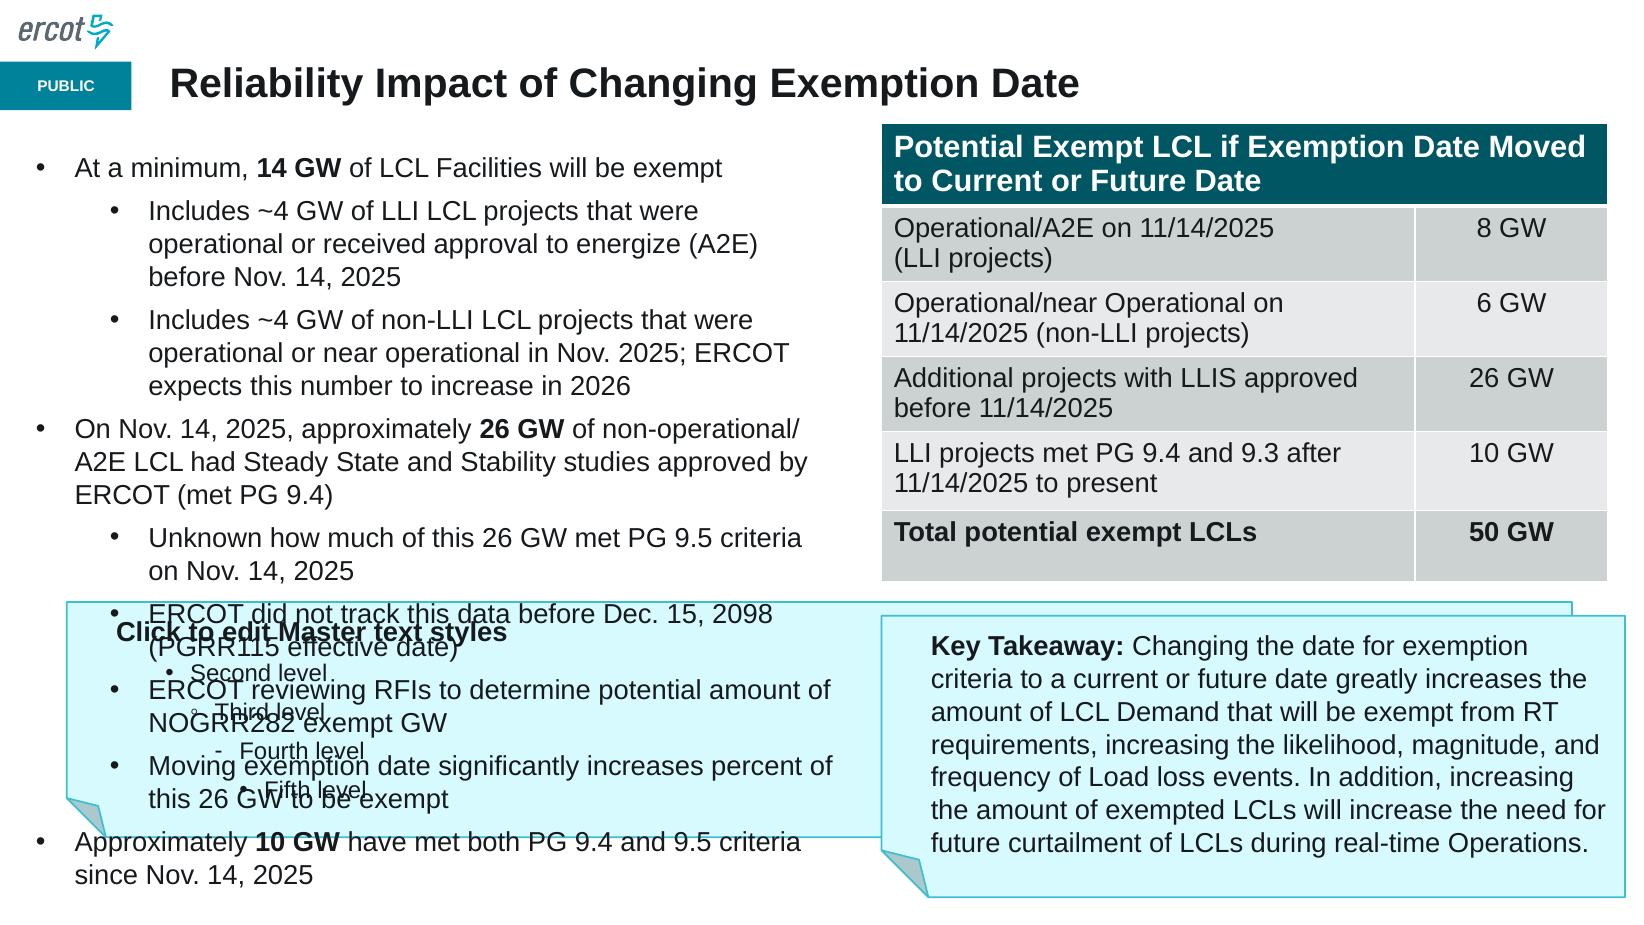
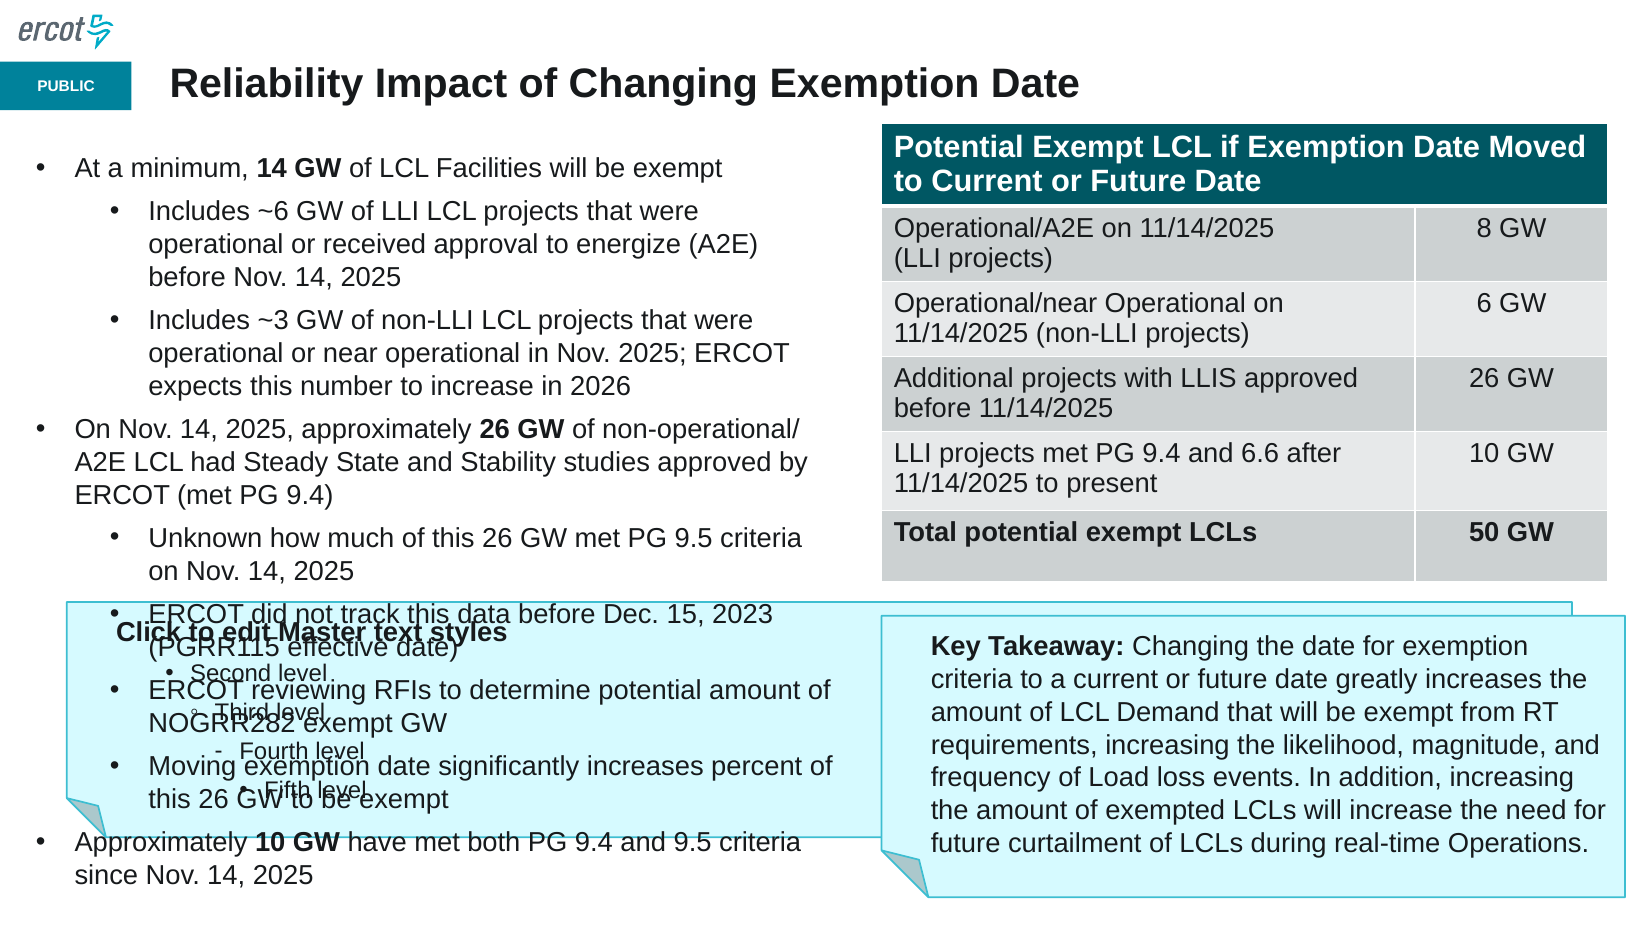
~4: ~4 -> ~6 (273, 212)
~4: ~4 -> ~3 (273, 321)
9.3: 9.3 -> 6.6 (1260, 453)
2098: 2098 -> 2023 (743, 614)
